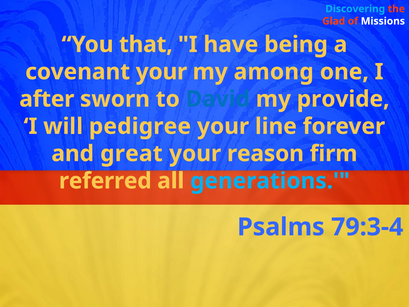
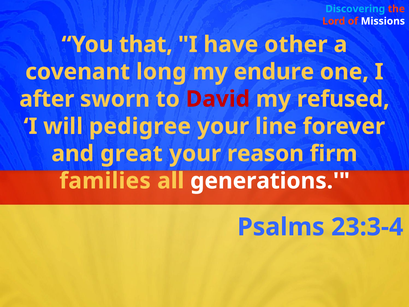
Glad: Glad -> Lord (334, 21)
being: being -> other (296, 44)
covenant your: your -> long (161, 72)
among: among -> endure (274, 72)
David colour: blue -> red (218, 99)
provide: provide -> refused (343, 99)
referred: referred -> families (105, 181)
generations colour: light blue -> white (270, 181)
79:3-4: 79:3-4 -> 23:3-4 (367, 227)
